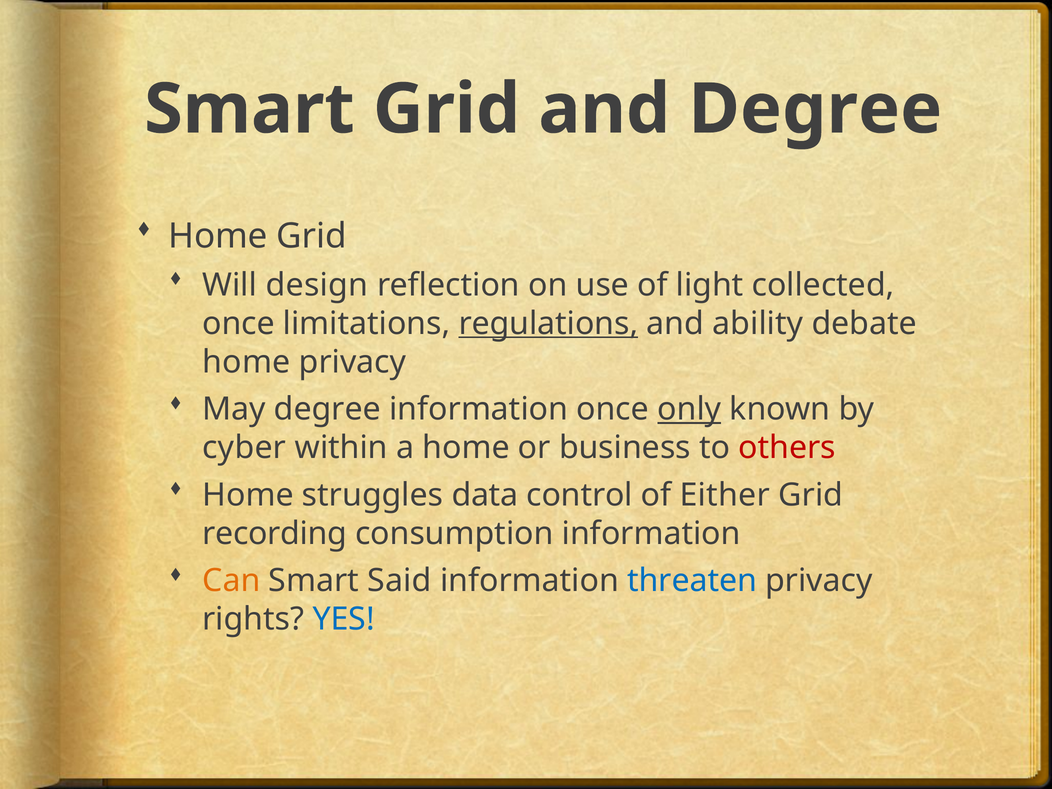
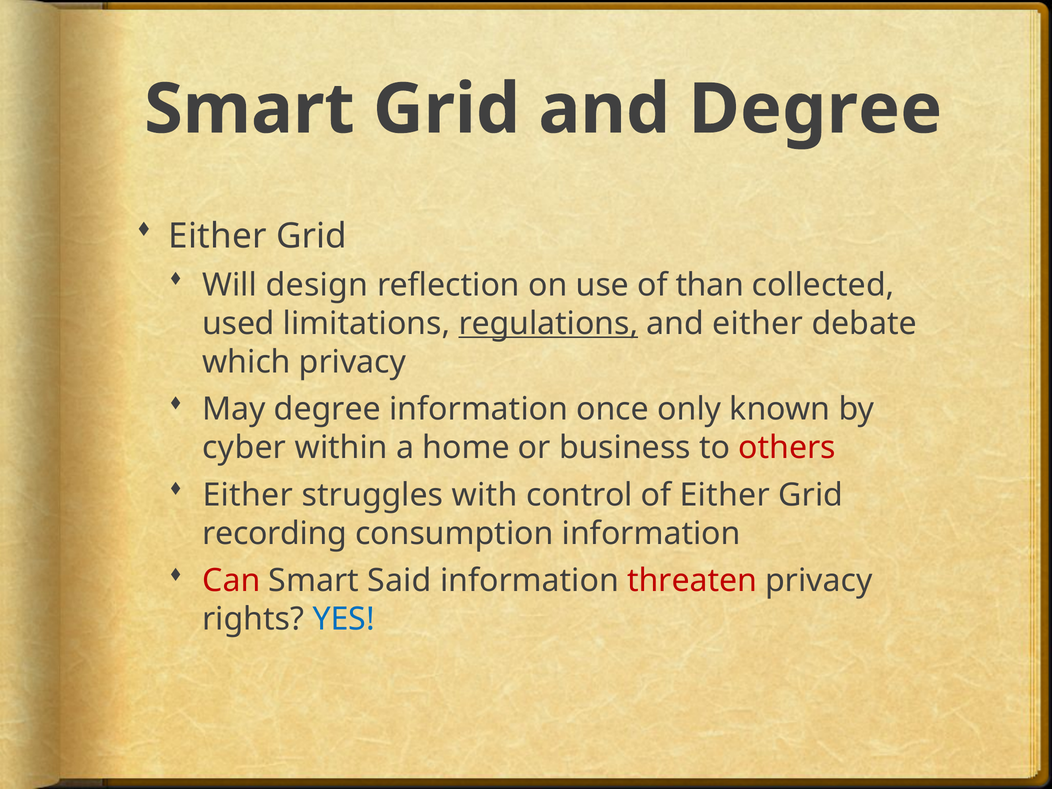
Home: Home -> Either (218, 236)
light: light -> than (710, 285)
once: once -> used (239, 323)
and ability: ability -> either (758, 323)
home: home -> which (247, 362)
only underline: present -> none (689, 409)
Home: Home -> Either (248, 495)
data: data -> with (485, 495)
Can colour: orange -> red (231, 581)
threaten colour: blue -> red (692, 581)
